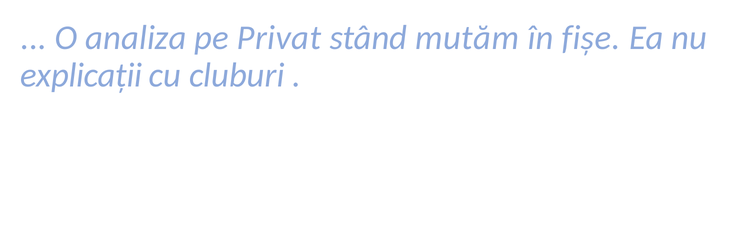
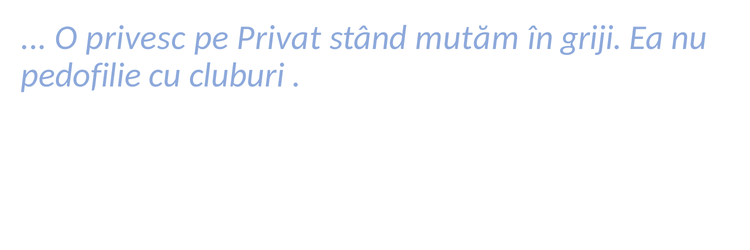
analiza: analiza -> privesc (136, 38)
fișe: fișe -> griji (591, 38)
explicații: explicații -> pedofilie (81, 75)
